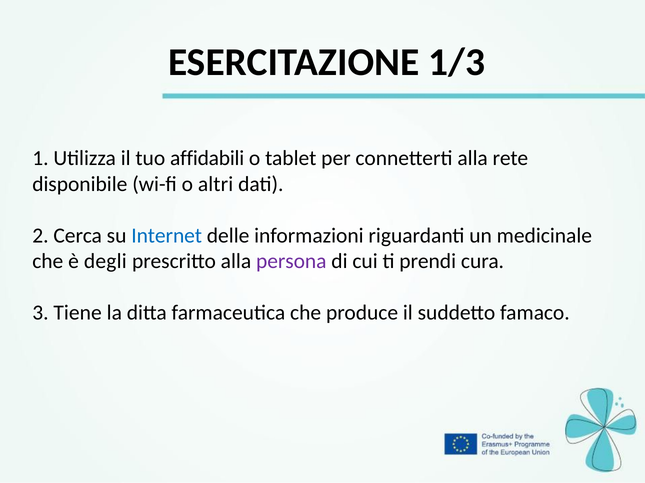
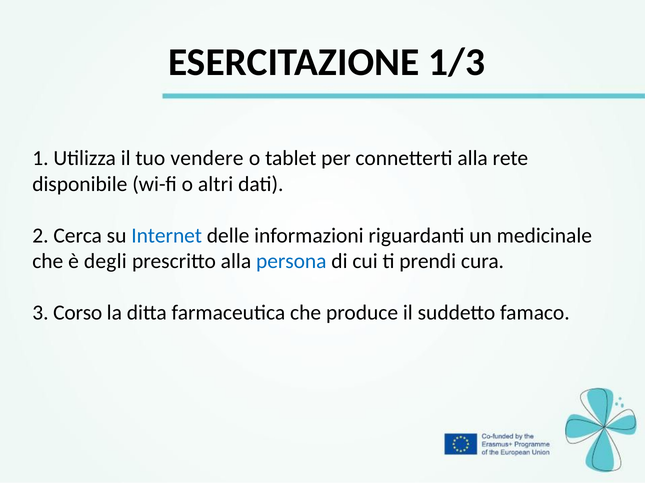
affidabili: affidabili -> vendere (207, 159)
persona colour: purple -> blue (291, 262)
Tiene: Tiene -> Corso (78, 313)
